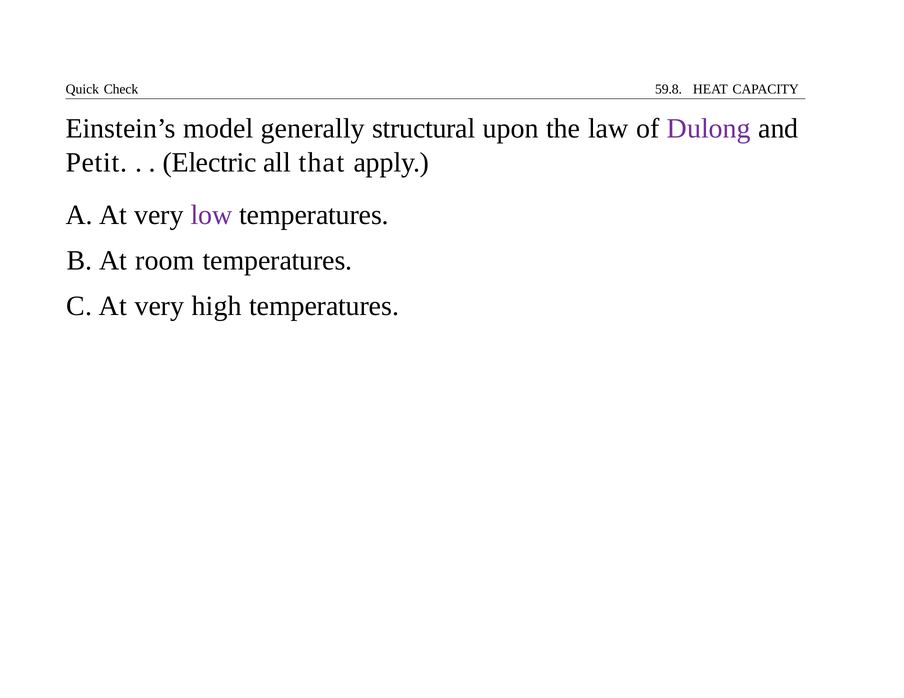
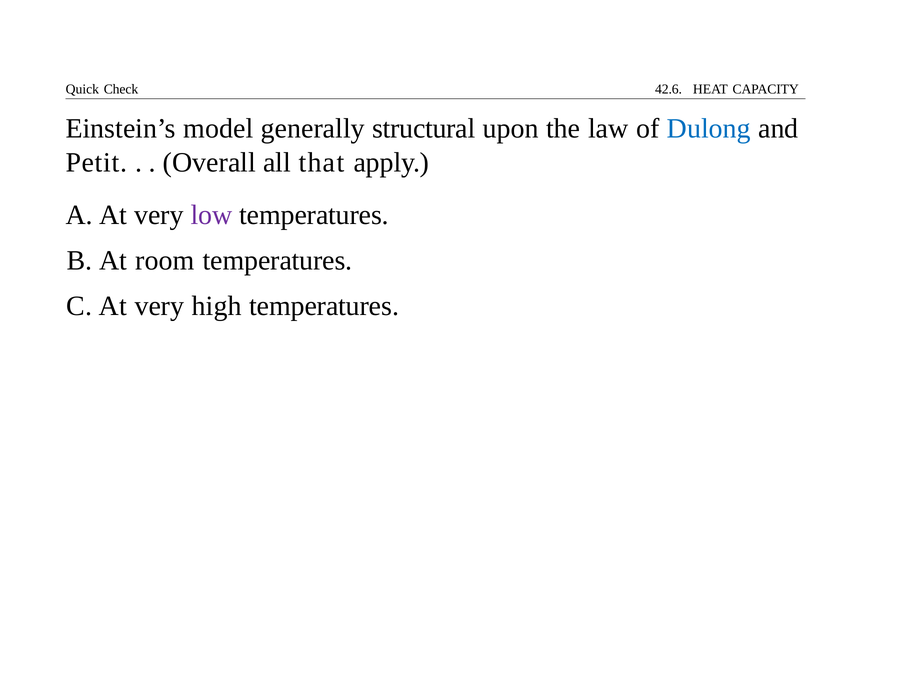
59.8: 59.8 -> 42.6 (669, 89)
Dulong colour: purple -> blue (709, 129)
Electric: Electric -> Overall (209, 162)
